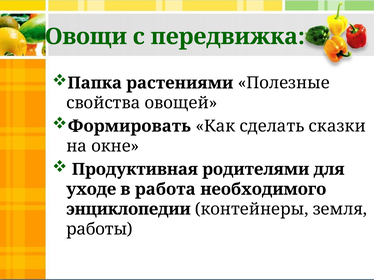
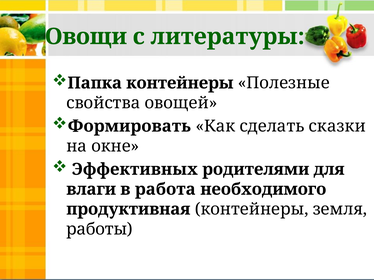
передвижка: передвижка -> литературы (228, 37)
Папка растениями: растениями -> контейнеры (180, 83)
Продуктивная: Продуктивная -> Эффективных (135, 170)
уходе: уходе -> влаги (91, 190)
энциклопедии: энциклопедии -> продуктивная (128, 210)
